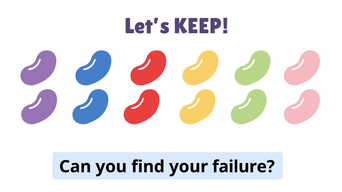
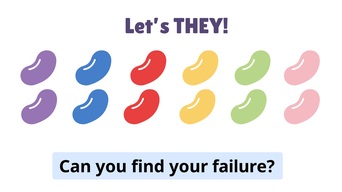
KEEP: KEEP -> THEY (201, 26)
